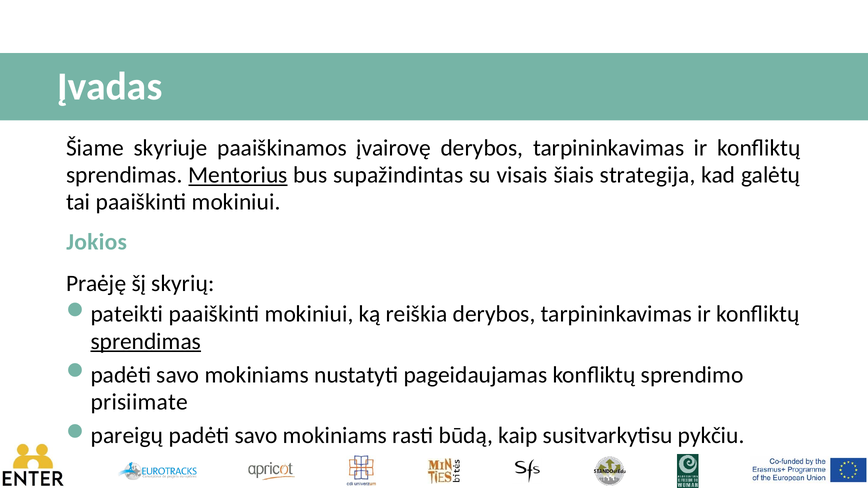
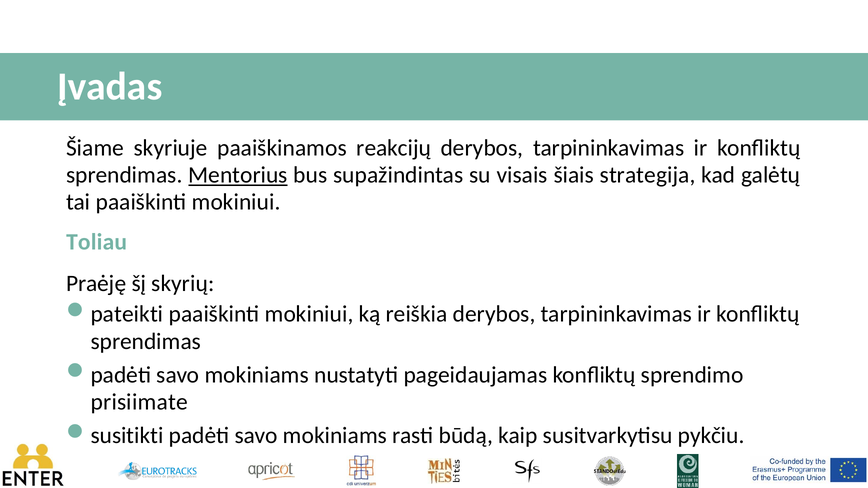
įvairovę: įvairovę -> reakcijų (394, 148)
Jokios: Jokios -> Toliau (97, 242)
sprendimas underline: present -> none (146, 341)
pareigų: pareigų -> susitikti (127, 436)
